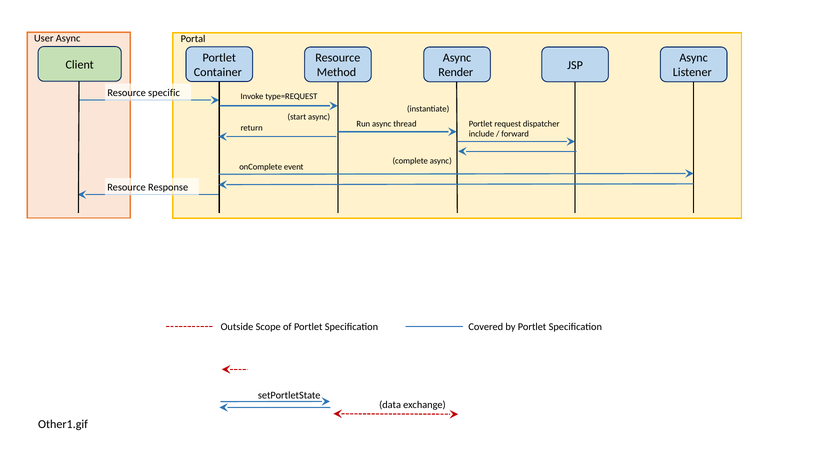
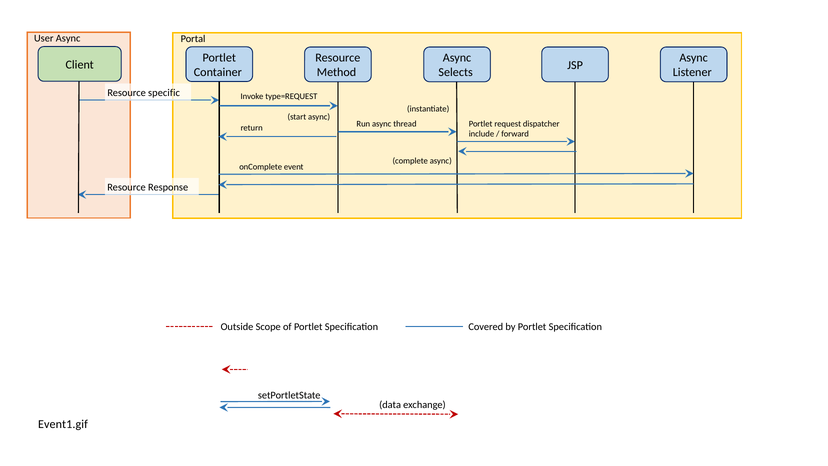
Render: Render -> Selects (456, 72)
Other1.gif: Other1.gif -> Event1.gif (63, 424)
